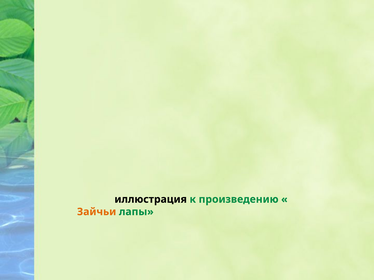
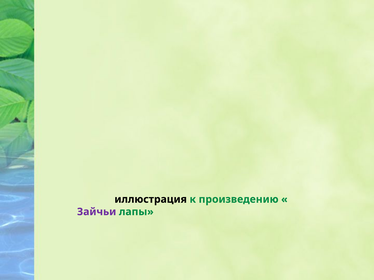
Зайчьи colour: orange -> purple (97, 212)
